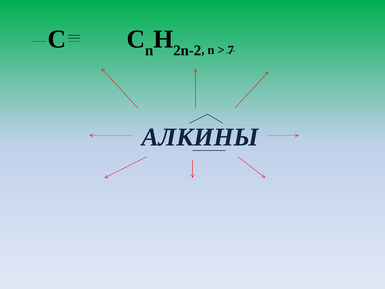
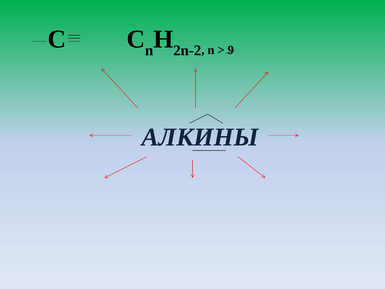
7: 7 -> 9 (231, 50)
